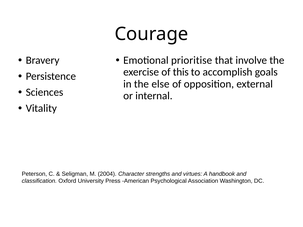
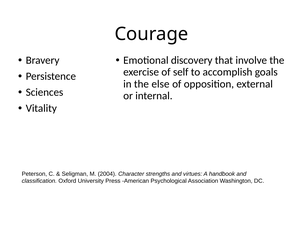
prioritise: prioritise -> discovery (192, 60)
this: this -> self (181, 72)
